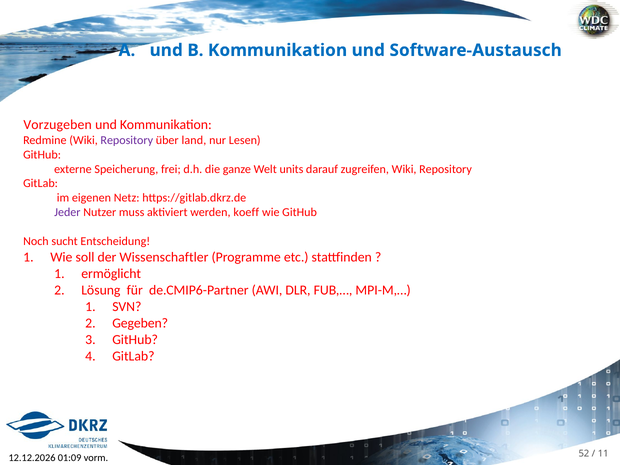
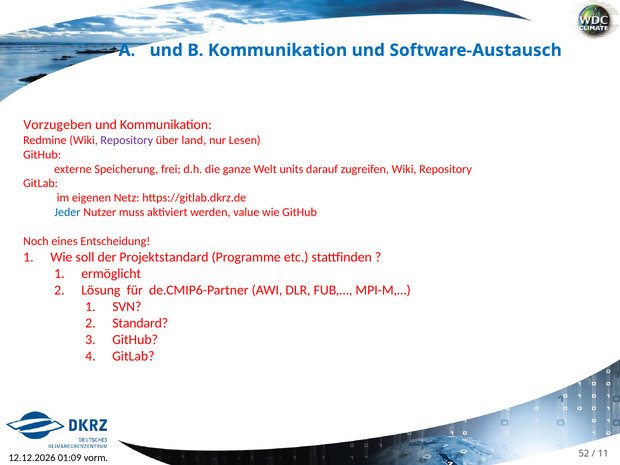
Jeder colour: purple -> blue (67, 212)
koeff: koeff -> value (246, 212)
sucht: sucht -> eines (65, 241)
Wissenschaftler: Wissenschaftler -> Projektstandard (164, 257)
Gegeben: Gegeben -> Standard (140, 323)
